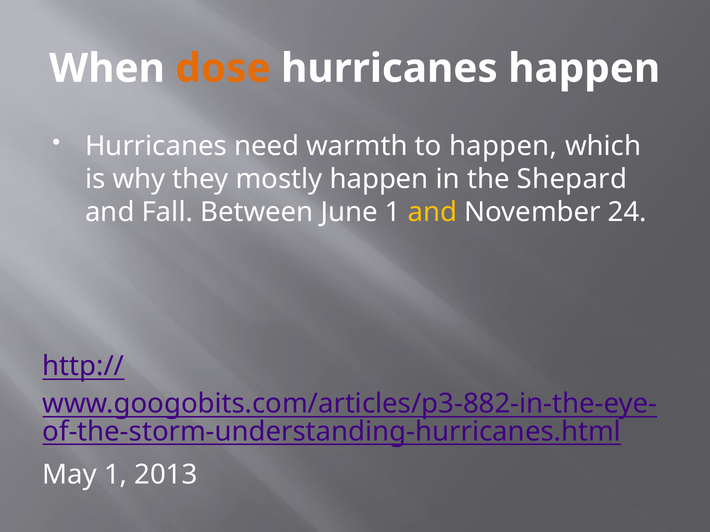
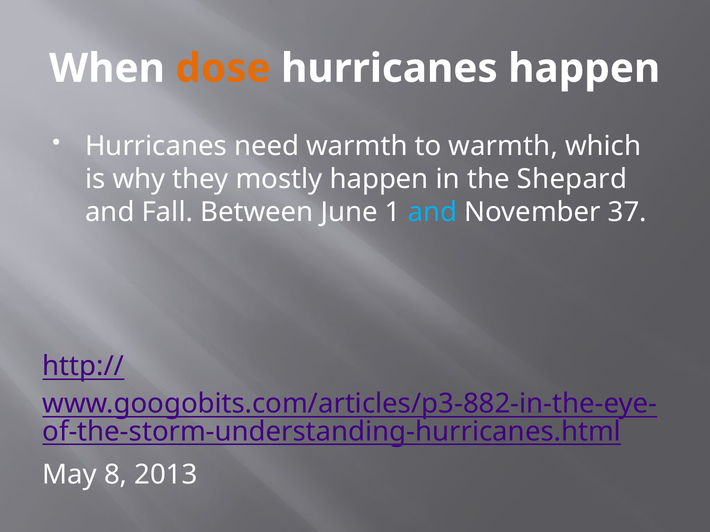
to happen: happen -> warmth (503, 146)
and colour: yellow -> light blue (433, 212)
24: 24 -> 37 (627, 212)
May 1: 1 -> 8 (116, 475)
